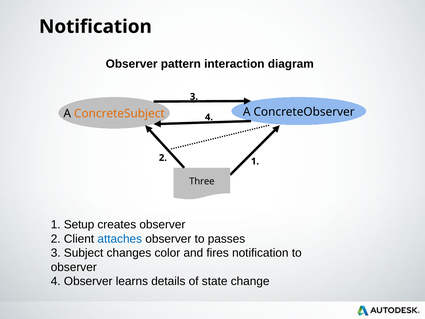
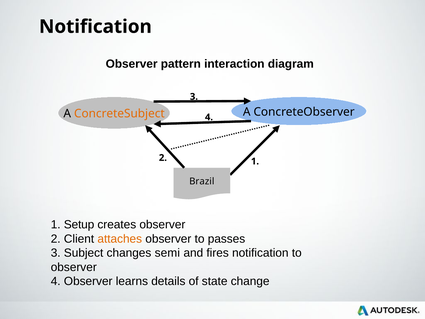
Three: Three -> Brazil (202, 181)
attaches colour: blue -> orange (120, 239)
color: color -> semi (167, 253)
